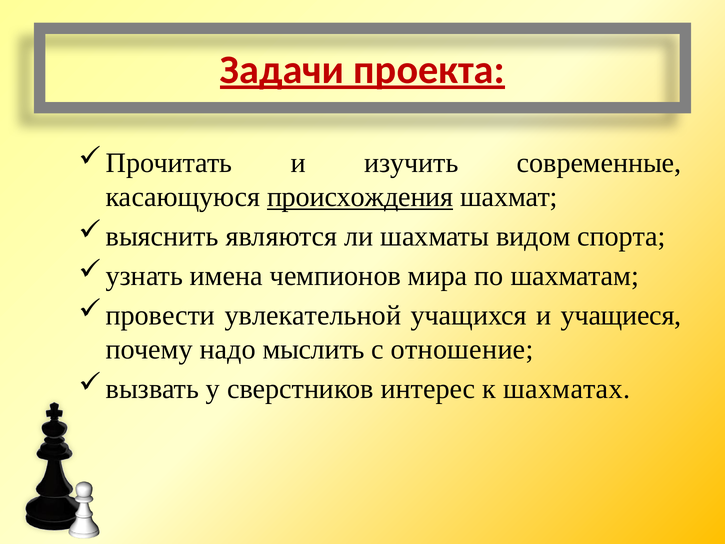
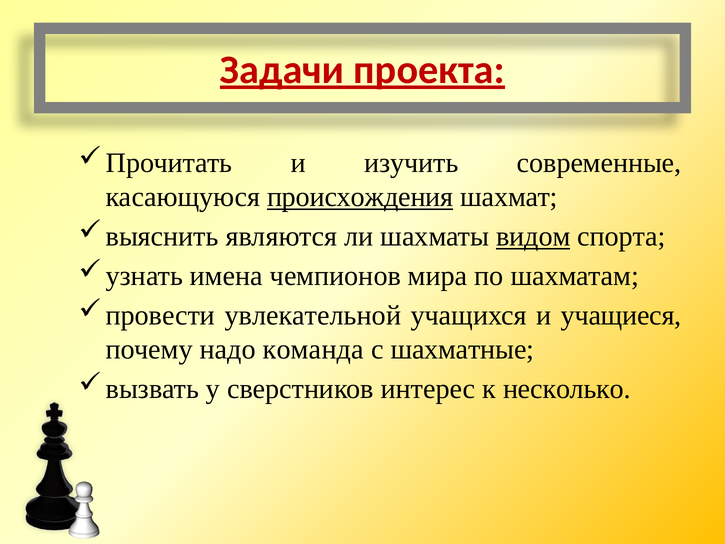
видом underline: none -> present (533, 236)
мыслить: мыслить -> команда (313, 349)
отношение: отношение -> шахматные (462, 349)
шахматах: шахматах -> несколько (567, 389)
